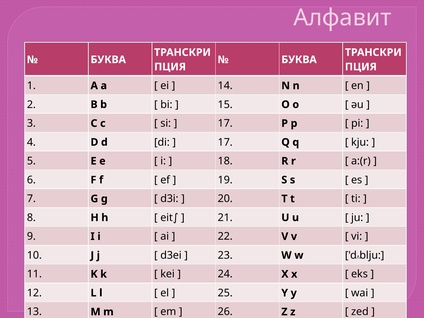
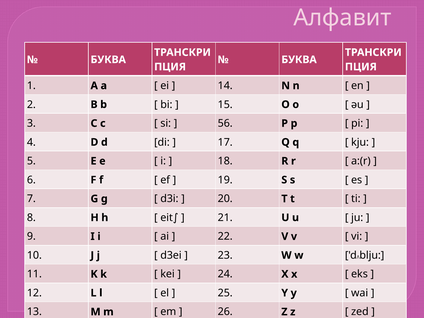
17: 17 -> 56 (225, 123)
